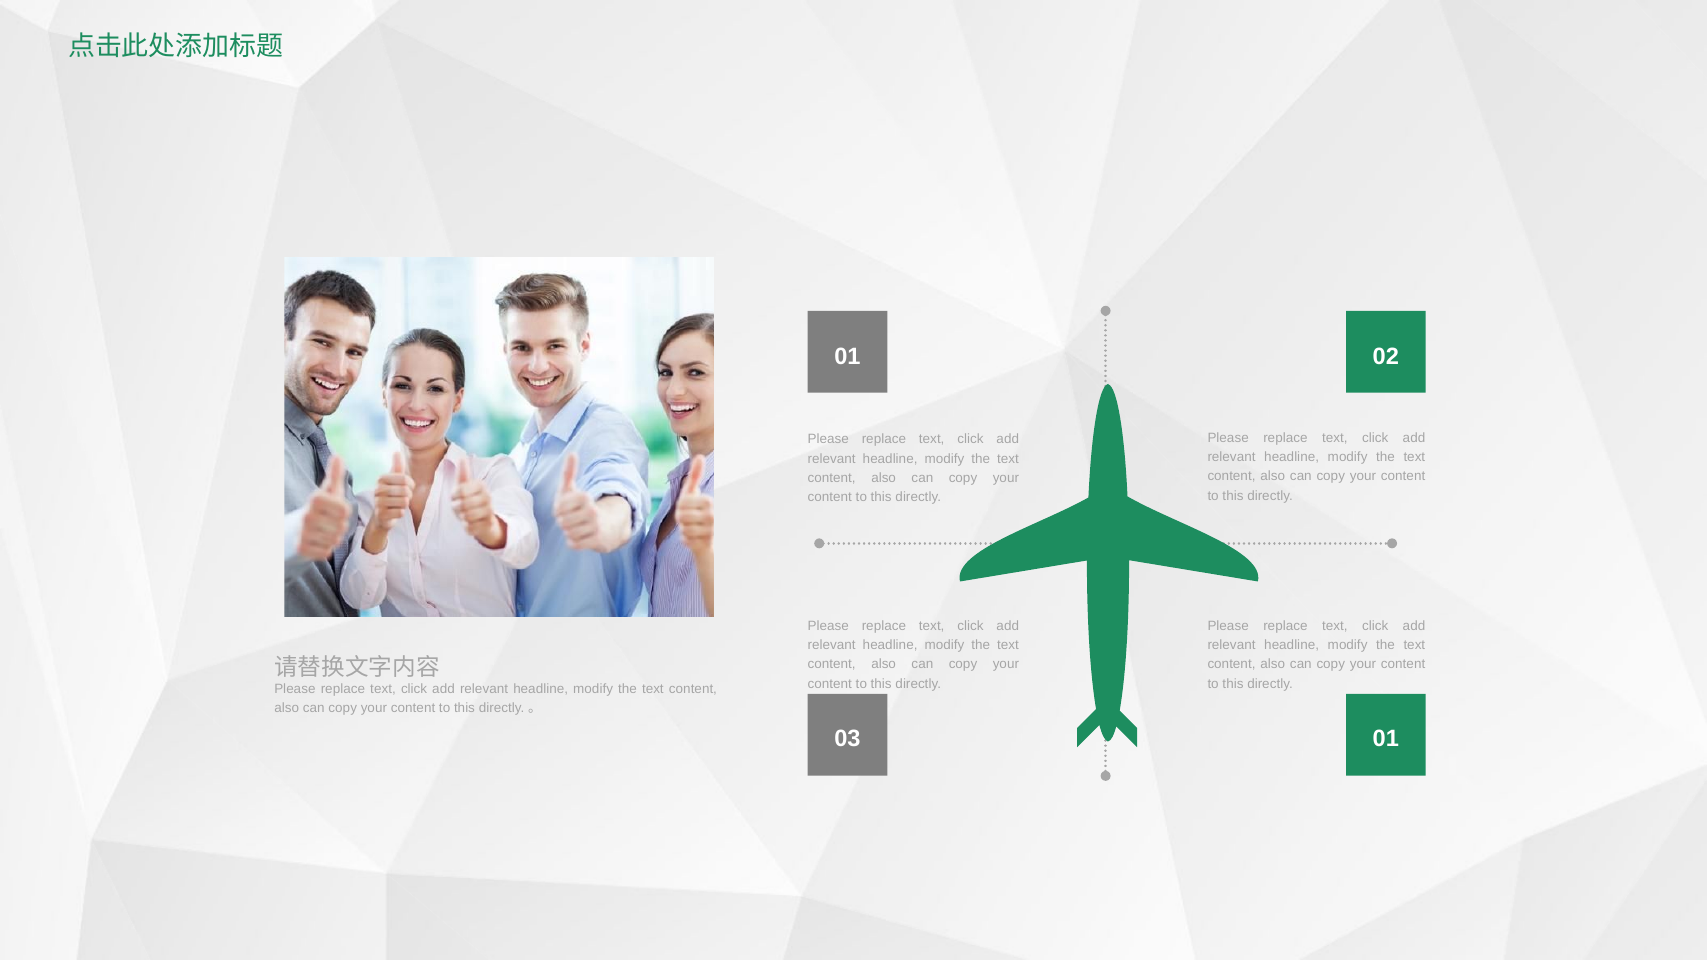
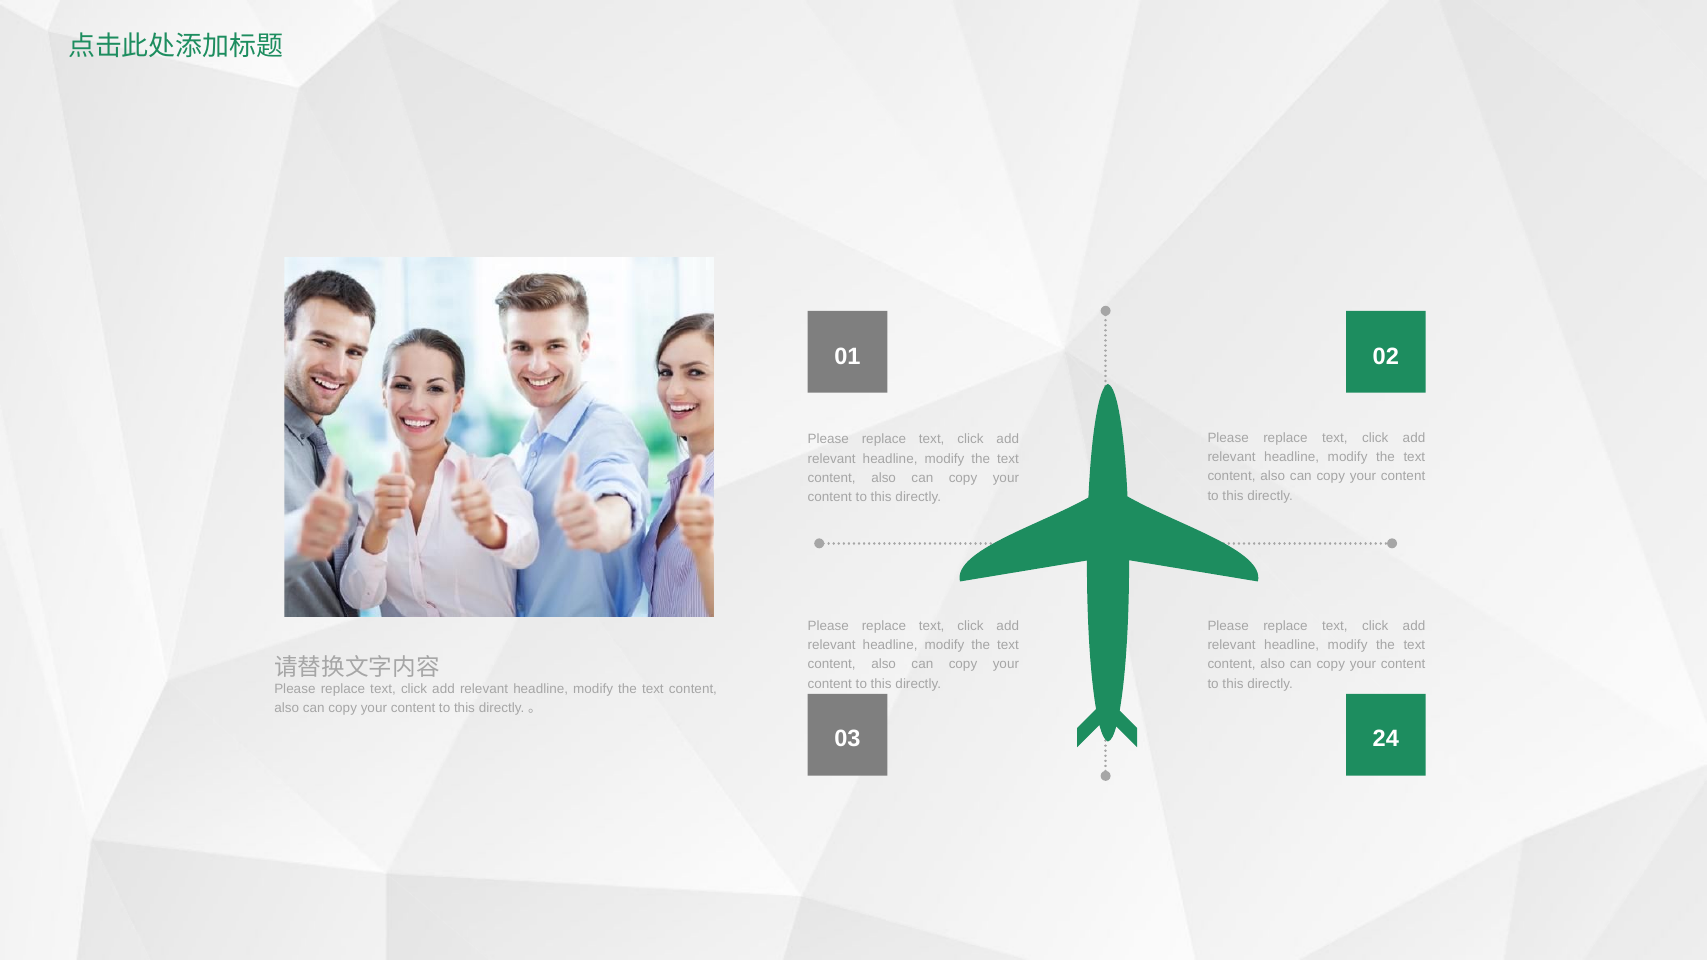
03 01: 01 -> 24 (1386, 739)
